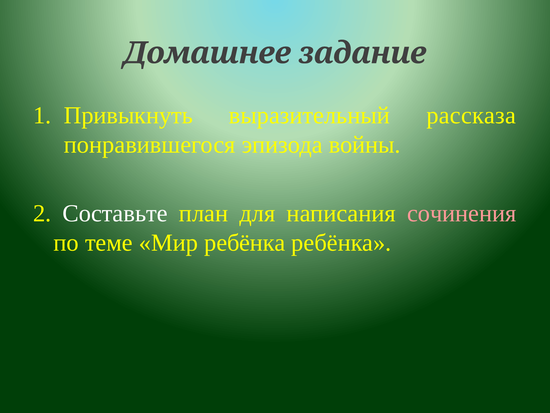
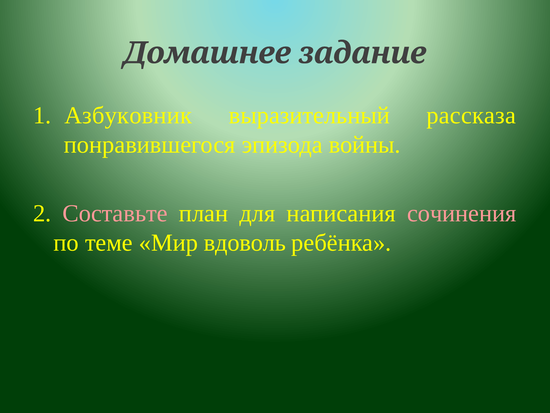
Привыкнуть: Привыкнуть -> Азбуковник (128, 115)
Составьте colour: white -> pink (115, 213)
Мир ребёнка: ребёнка -> вдоволь (245, 243)
